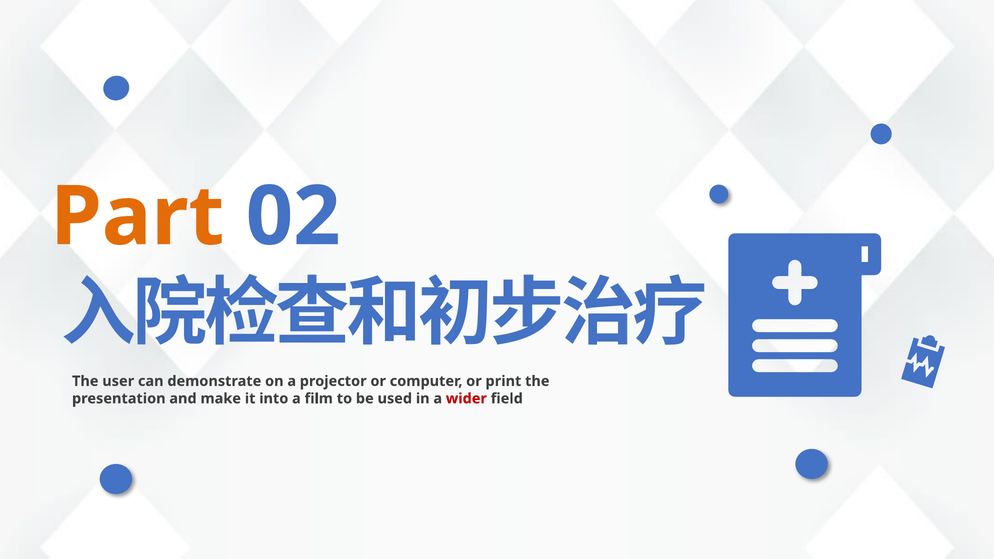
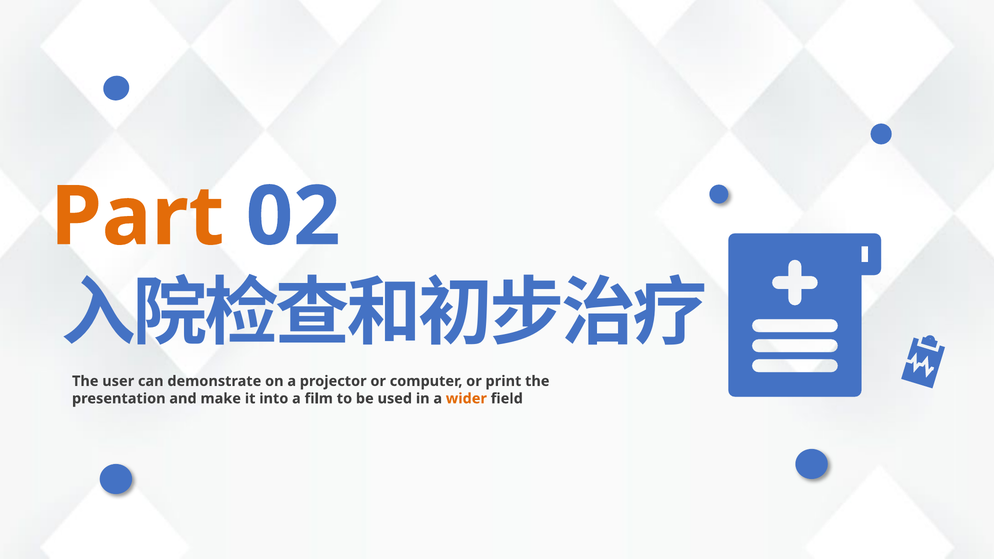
wider colour: red -> orange (466, 399)
